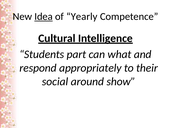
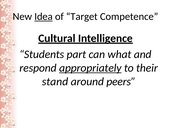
Yearly: Yearly -> Target (82, 17)
appropriately underline: none -> present (90, 68)
social: social -> stand (55, 82)
show: show -> peers (121, 82)
